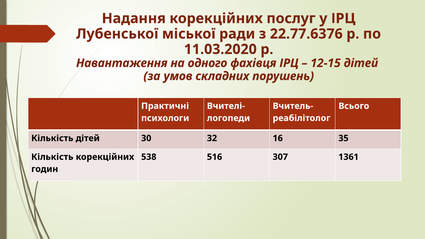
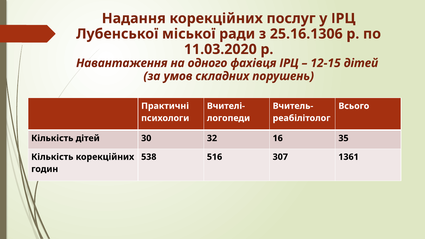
22.77.6376: 22.77.6376 -> 25.16.1306 (306, 34)
